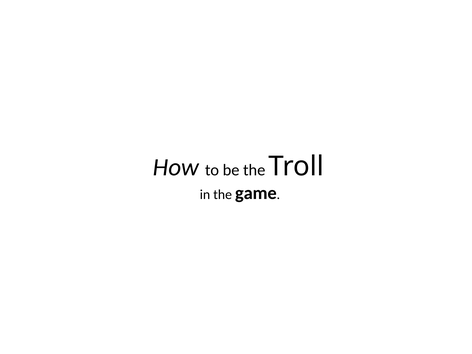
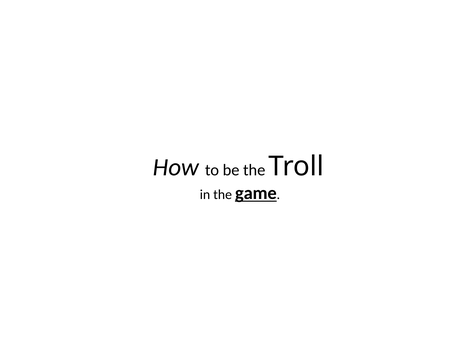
game underline: none -> present (256, 193)
